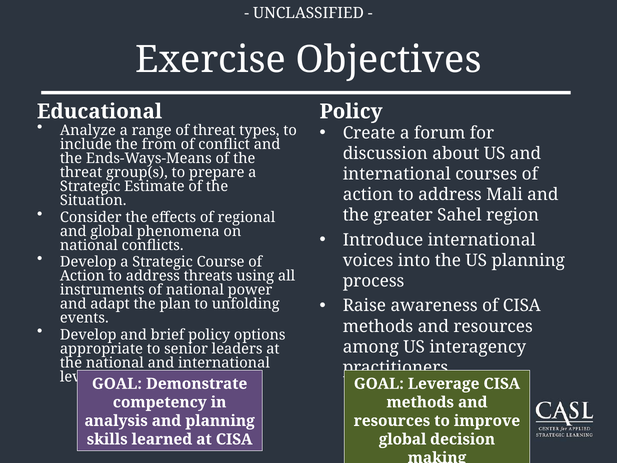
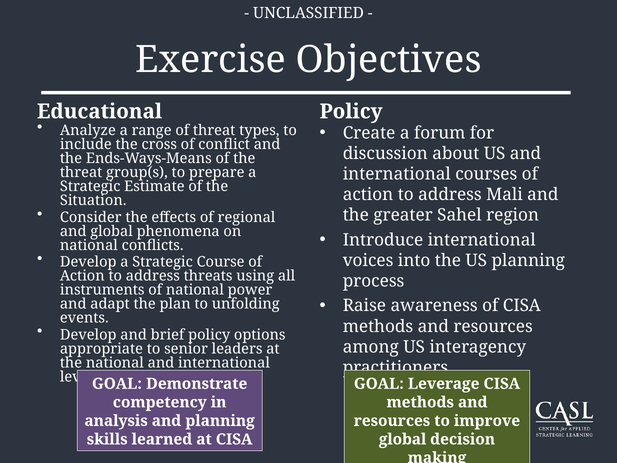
from: from -> cross (159, 145)
